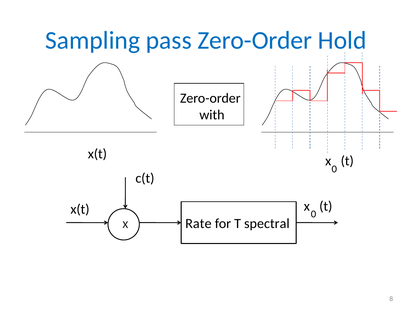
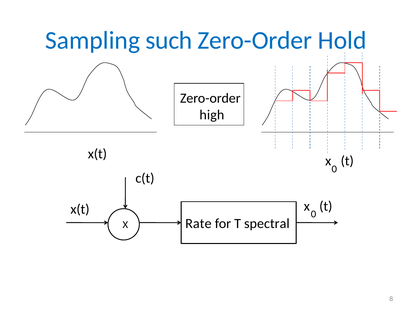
pass: pass -> such (169, 40)
with: with -> high (212, 115)
